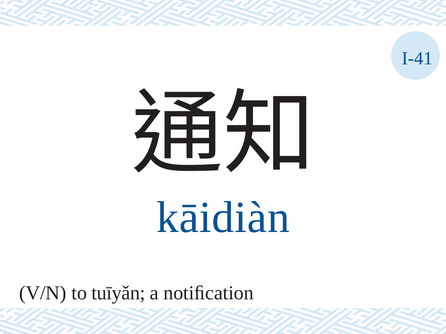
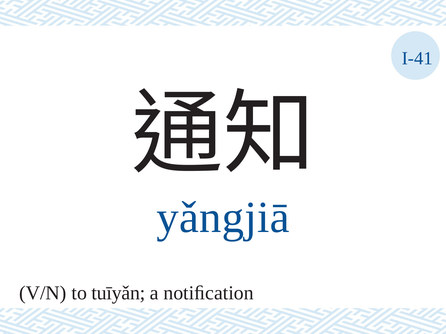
kāidiàn: kāidiàn -> yǎngjiā (223, 218)
